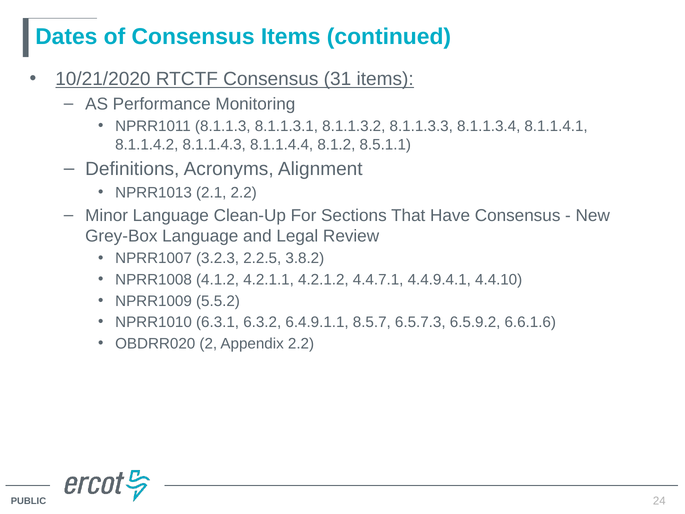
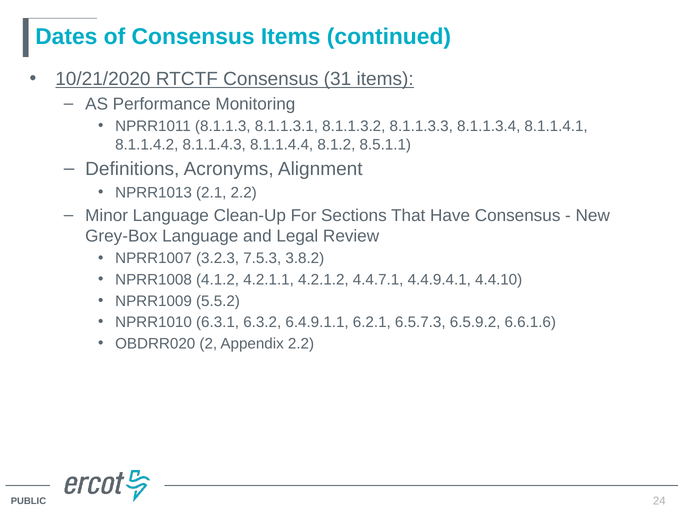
2.2.5: 2.2.5 -> 7.5.3 (262, 258)
8.5.7: 8.5.7 -> 6.2.1 (372, 322)
